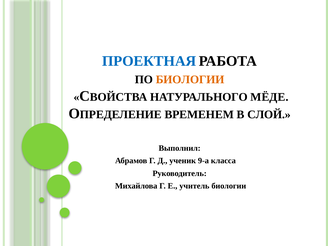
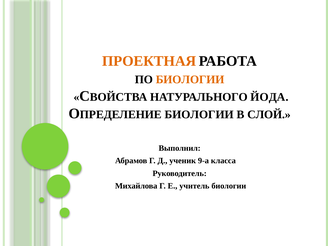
ПРОЕКТНАЯ colour: blue -> orange (149, 61)
МЁДЕ: МЁДЕ -> ЙОДА (269, 97)
ВРЕМЕНЕМ: ВРЕМЕНЕМ -> БИОЛОГИИ (199, 115)
